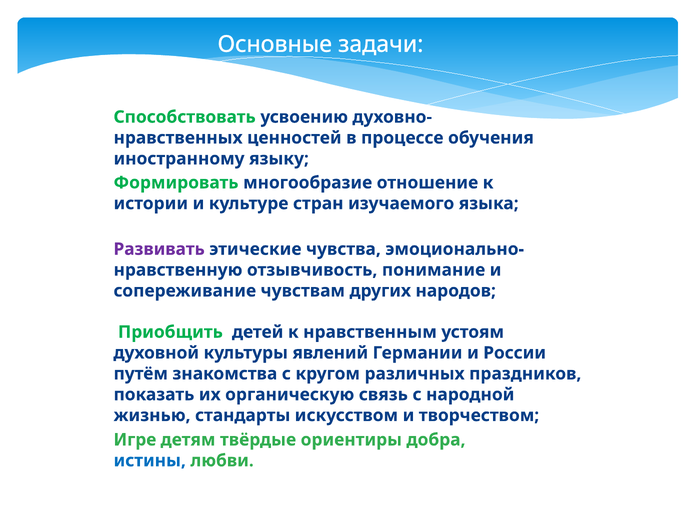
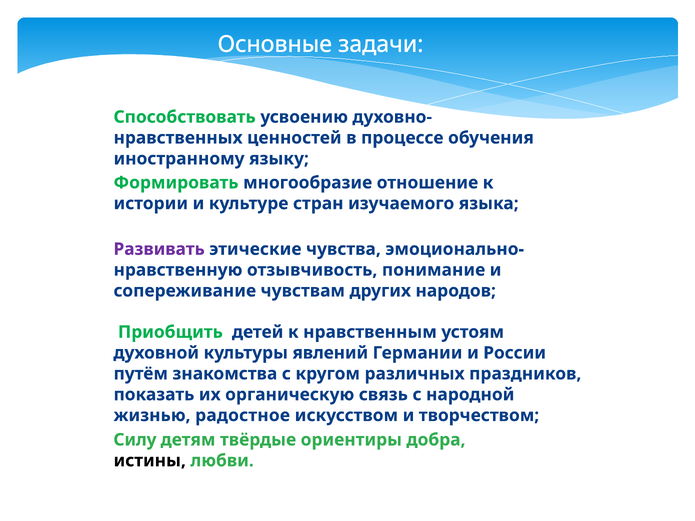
стандарты: стандарты -> радостное (243, 416)
Игре: Игре -> Силу (135, 440)
истины colour: blue -> black (150, 461)
